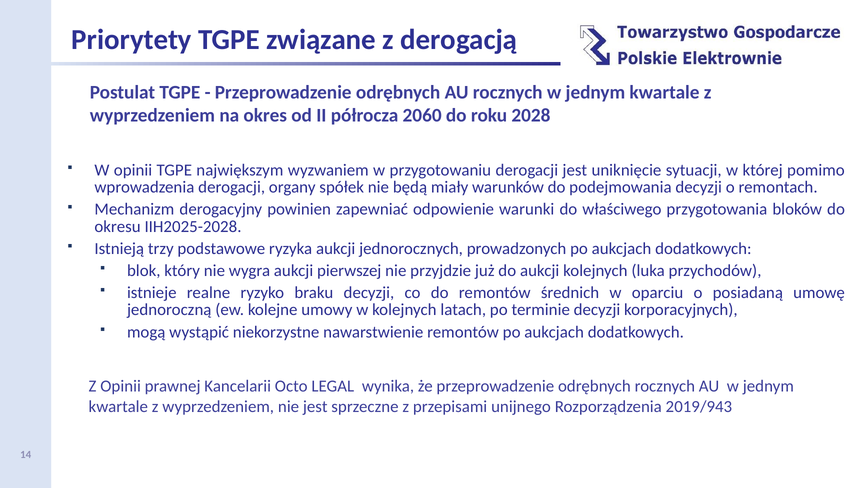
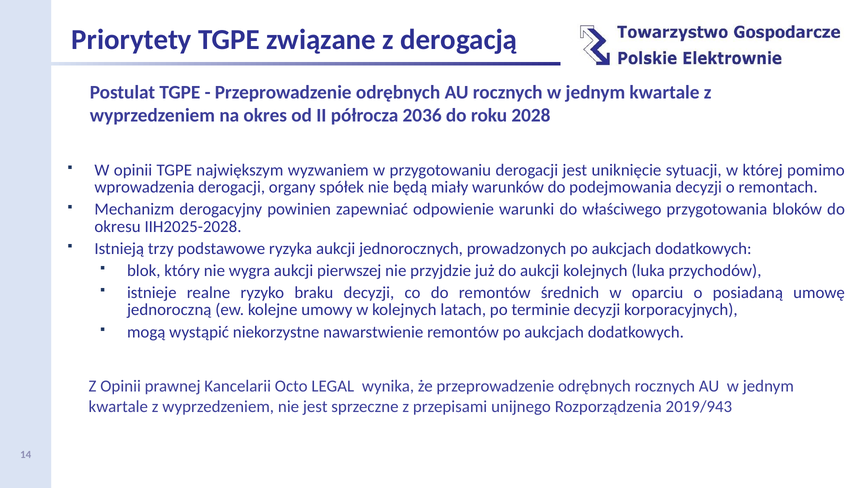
2060: 2060 -> 2036 (422, 115)
